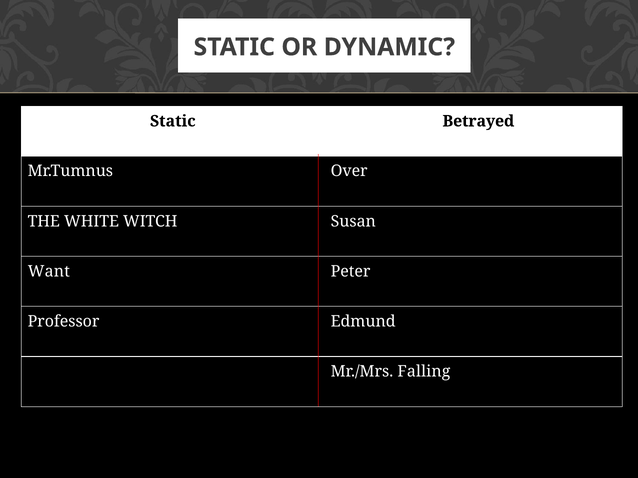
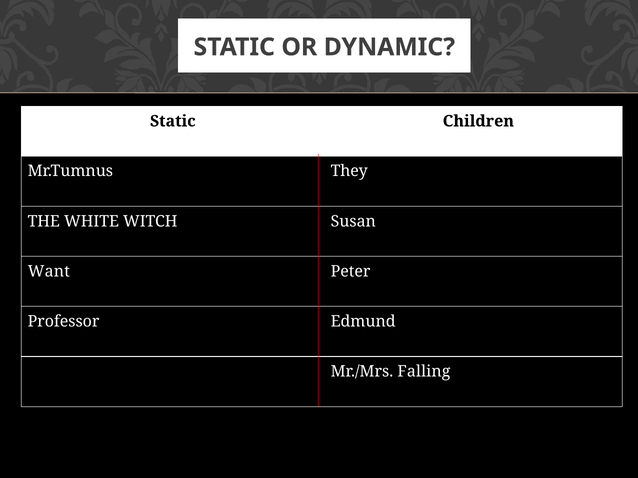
Betrayed: Betrayed -> Children (478, 121)
Over: Over -> They (349, 171)
